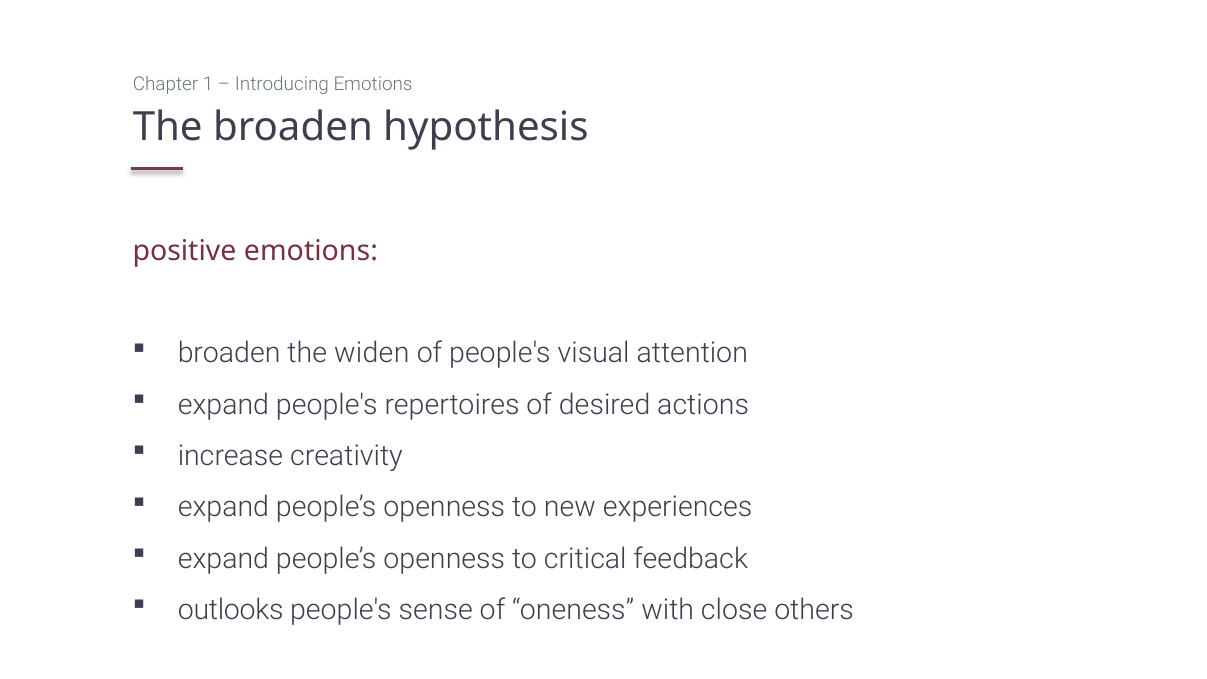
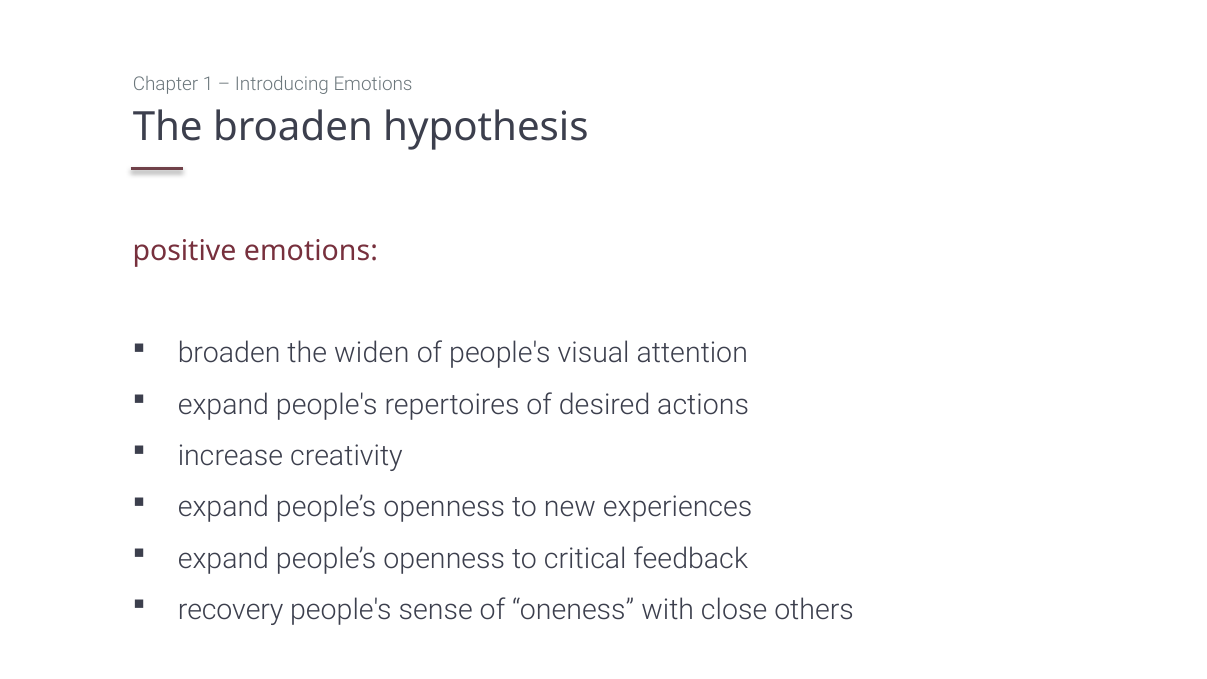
outlooks: outlooks -> recovery (231, 610)
